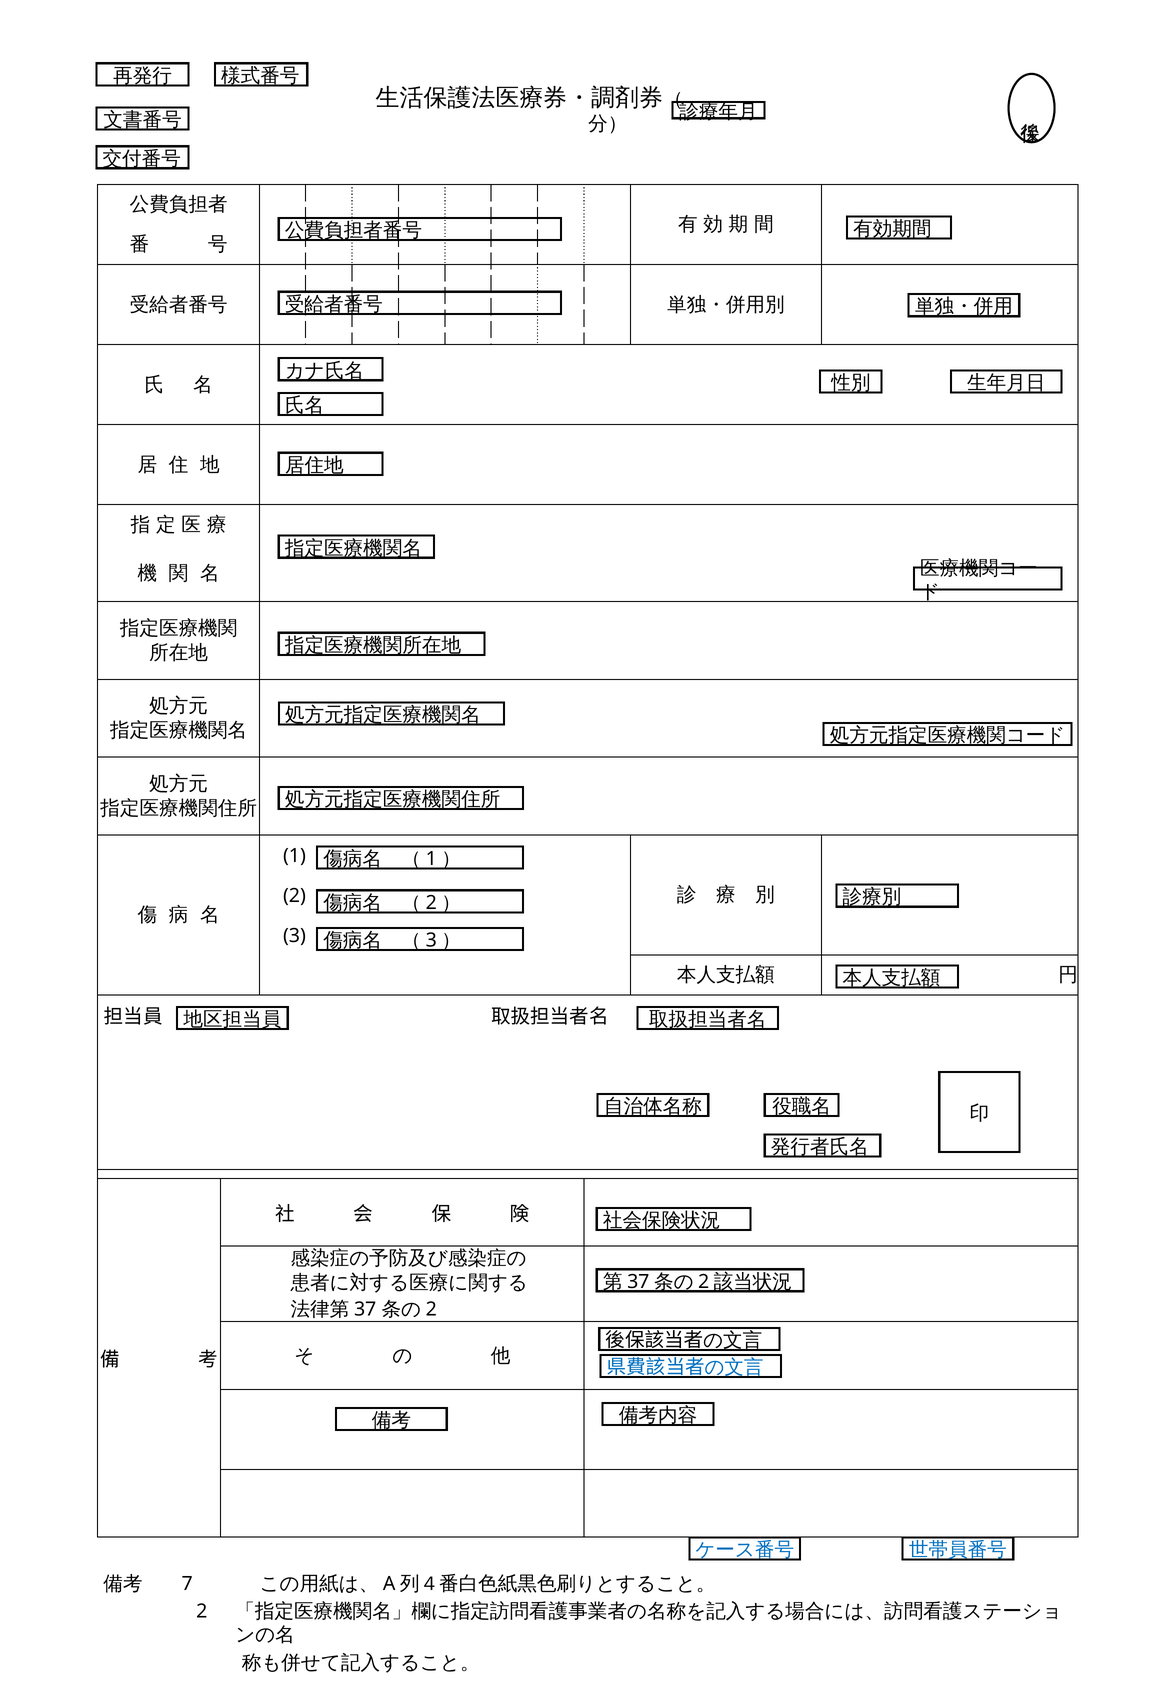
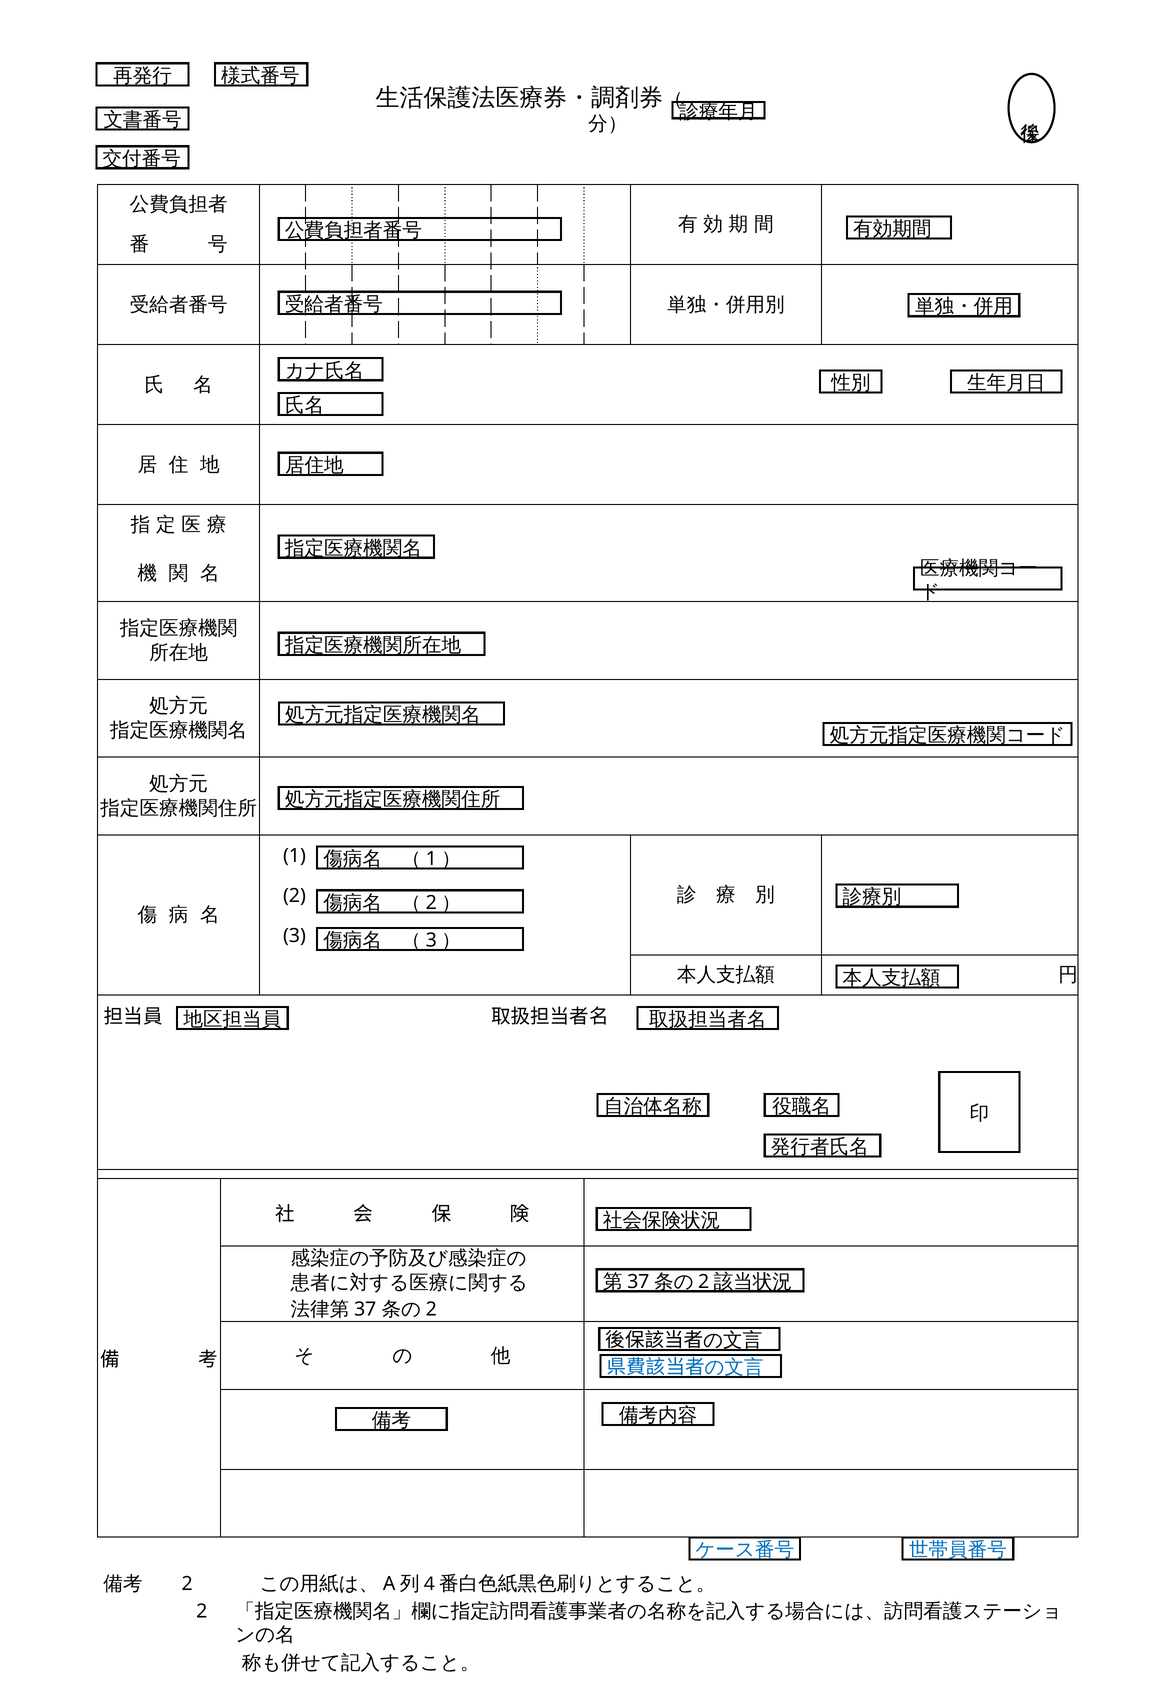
7: 7 -> 2 (187, 1584)
